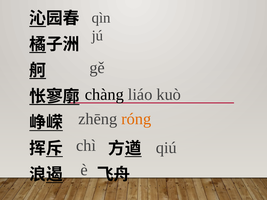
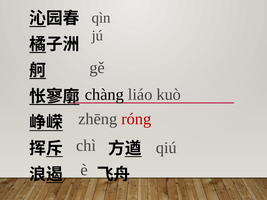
róng colour: orange -> red (136, 119)
